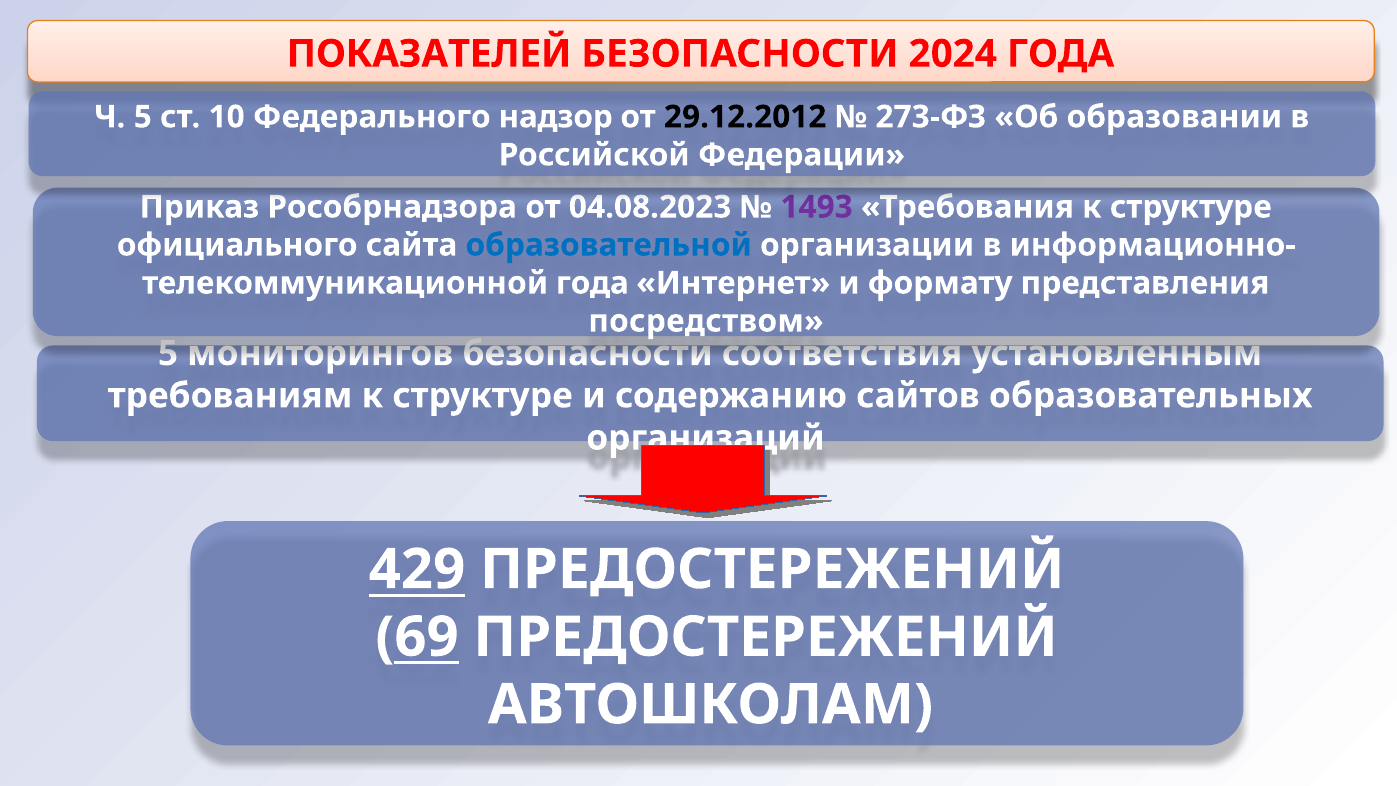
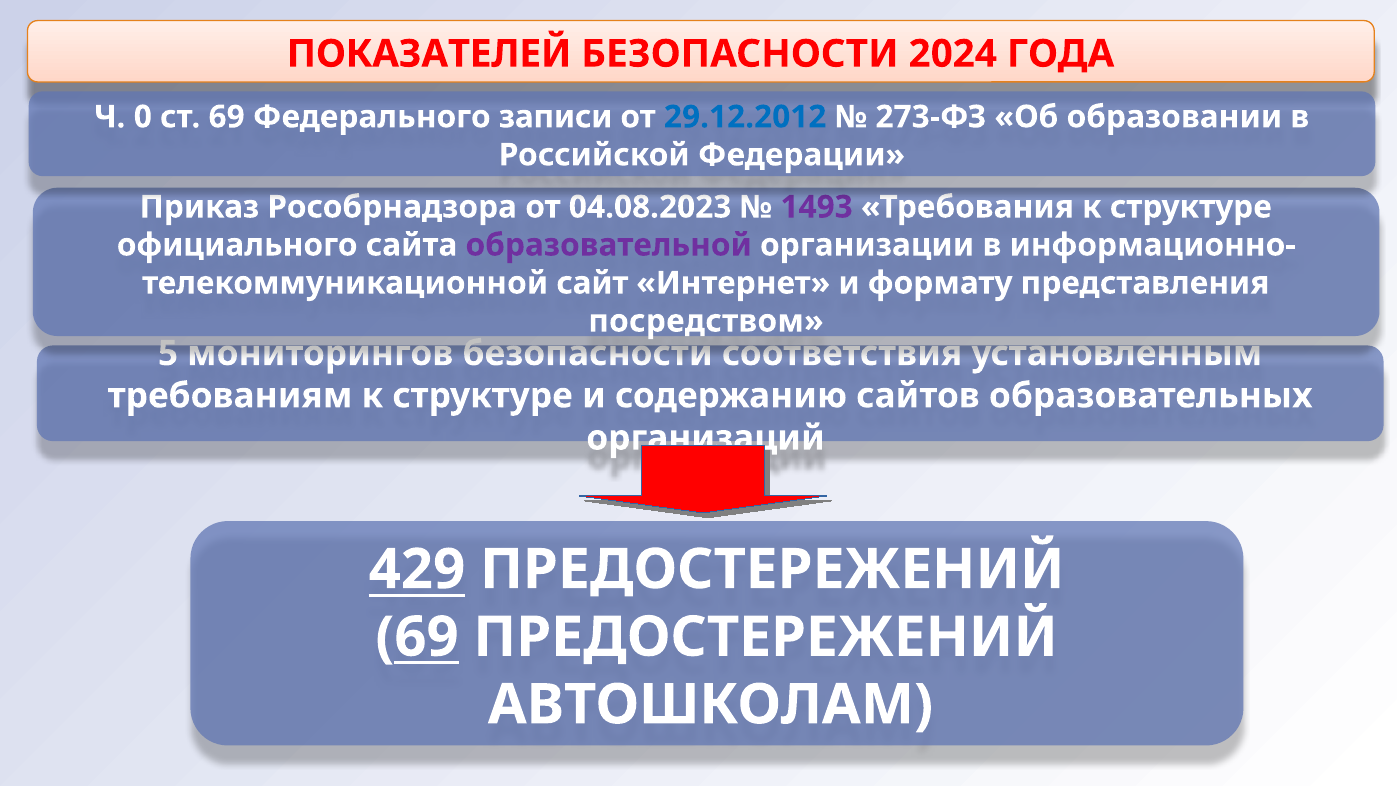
Ч 5: 5 -> 0 (143, 117)
ст 10: 10 -> 69 (227, 117)
надзор: надзор -> записи (556, 117)
29.12.2012 colour: black -> blue (745, 117)
образовательной colour: blue -> purple (609, 245)
года: года -> сайт (592, 283)
